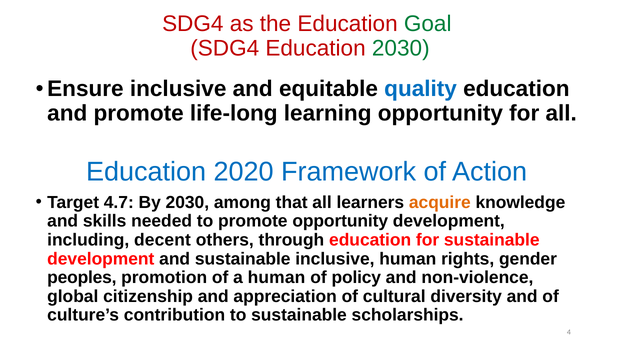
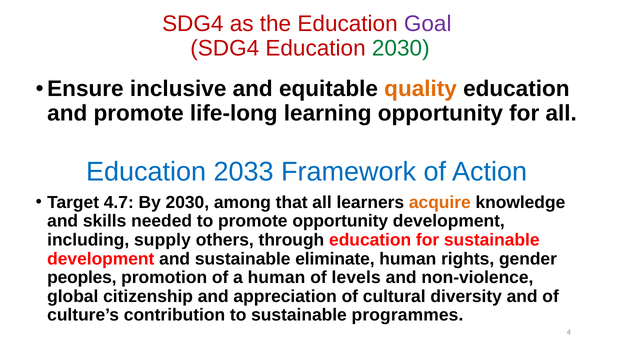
Goal colour: green -> purple (428, 24)
quality colour: blue -> orange (421, 89)
2020: 2020 -> 2033 (244, 172)
decent: decent -> supply (162, 240)
sustainable inclusive: inclusive -> eliminate (335, 259)
policy: policy -> levels (356, 277)
scholarships: scholarships -> programmes (408, 315)
